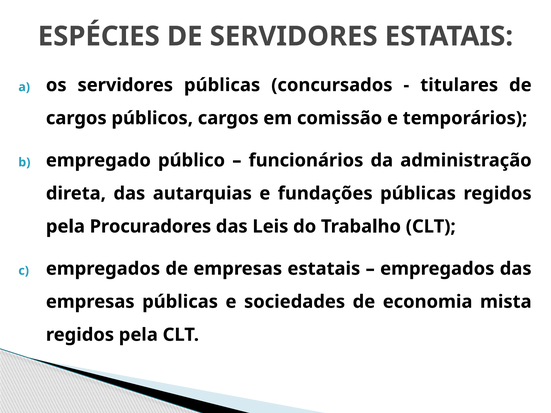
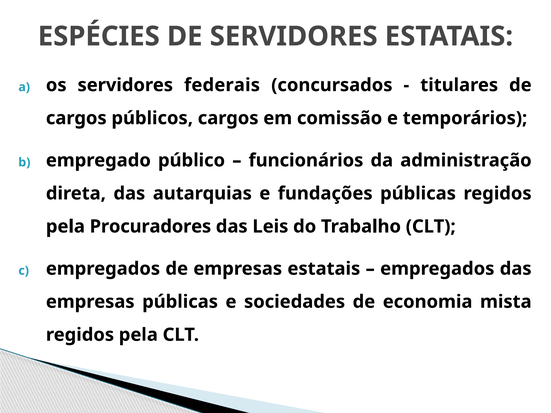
servidores públicas: públicas -> federais (222, 85)
